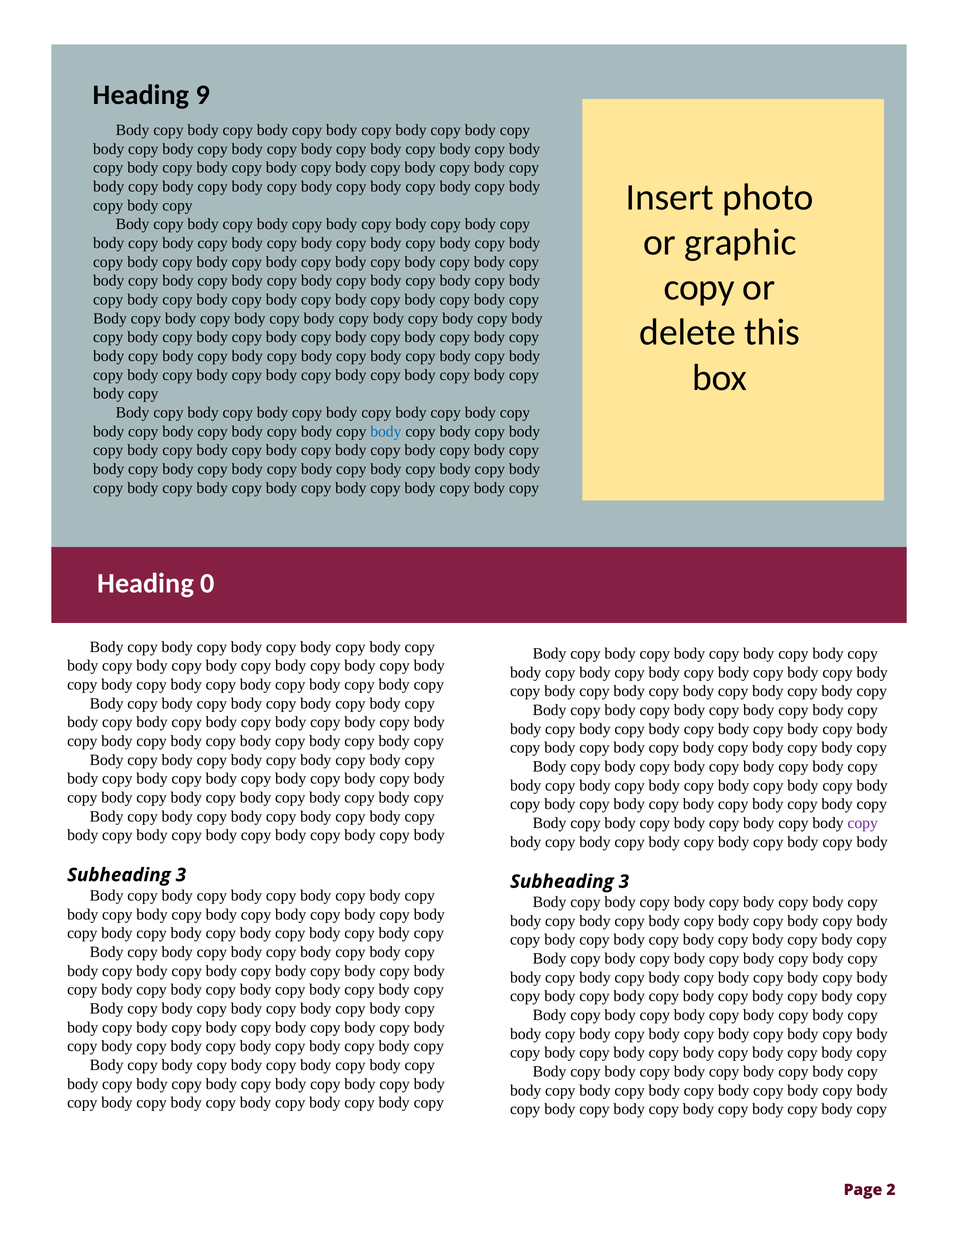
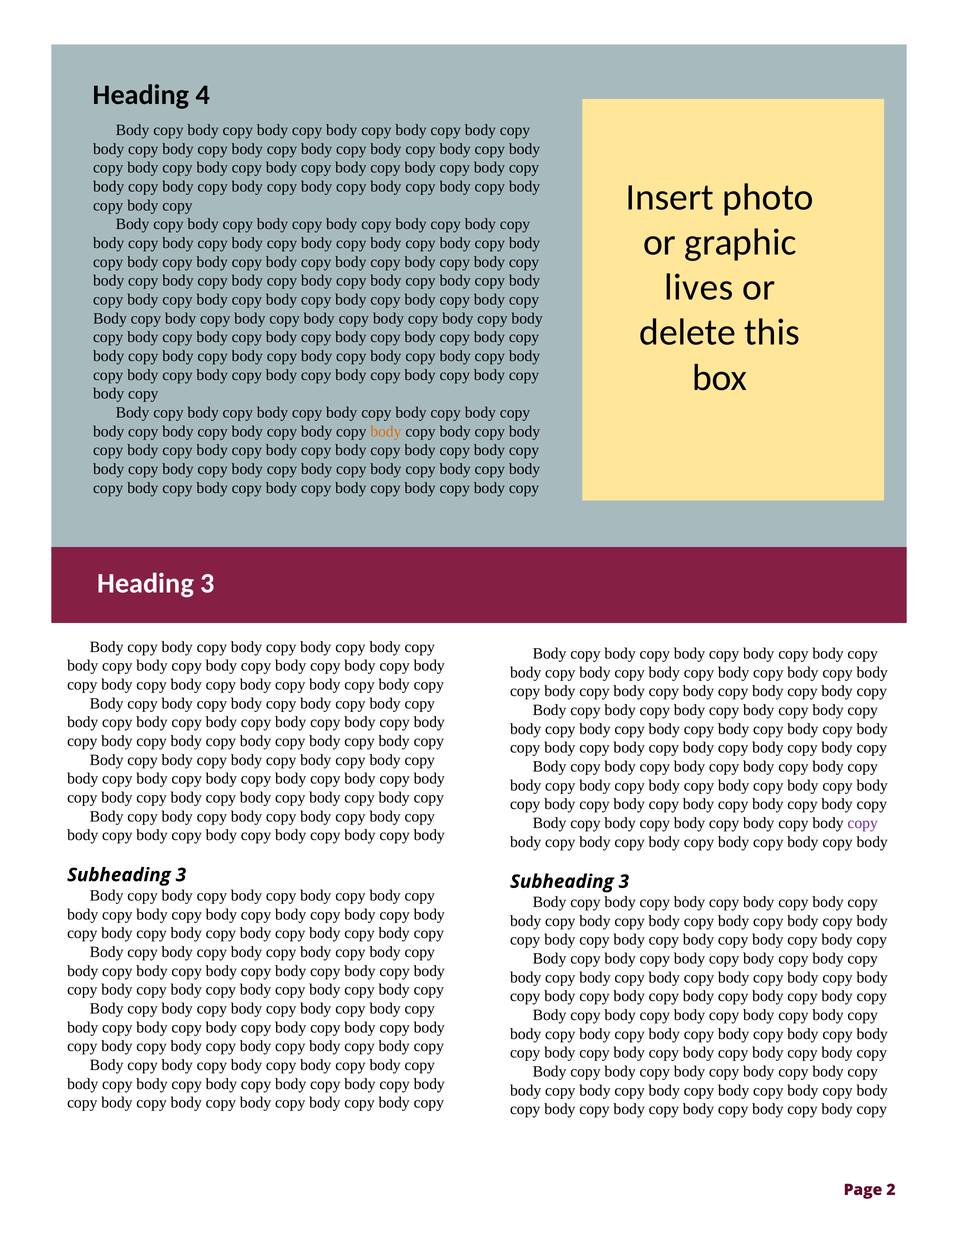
9: 9 -> 4 (203, 95)
copy: copy -> lives (699, 287)
body colour: blue -> orange (386, 431)
Heading 0: 0 -> 3 (207, 583)
